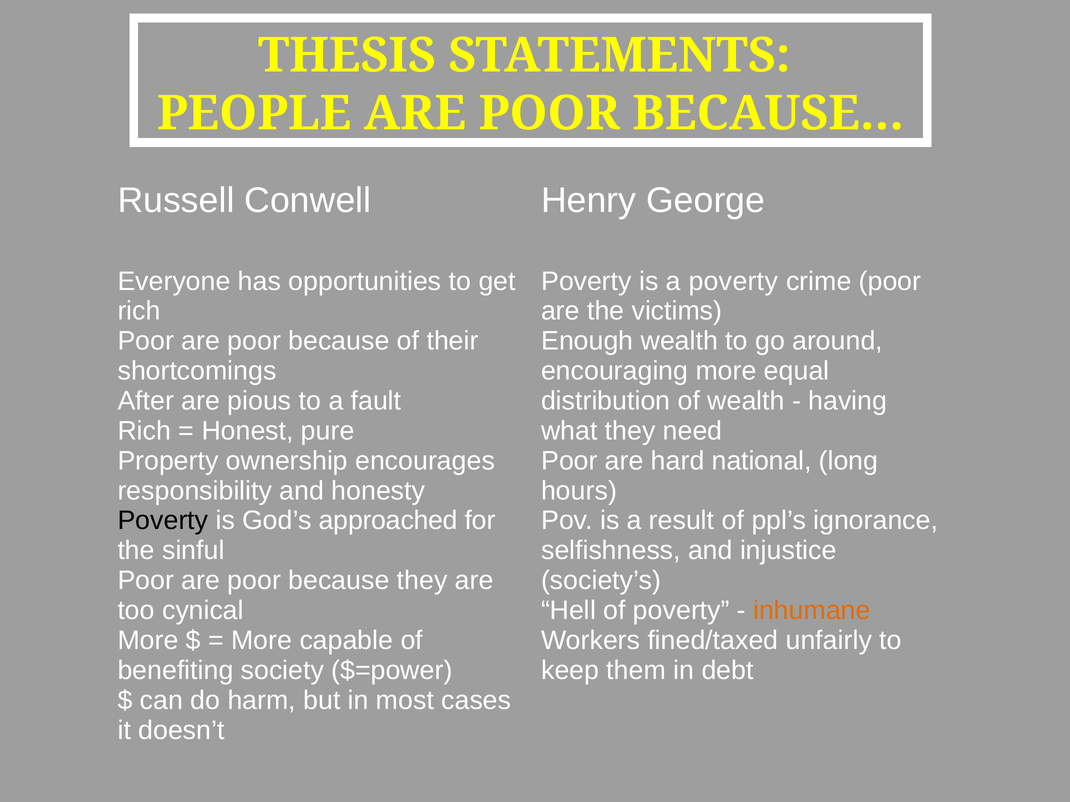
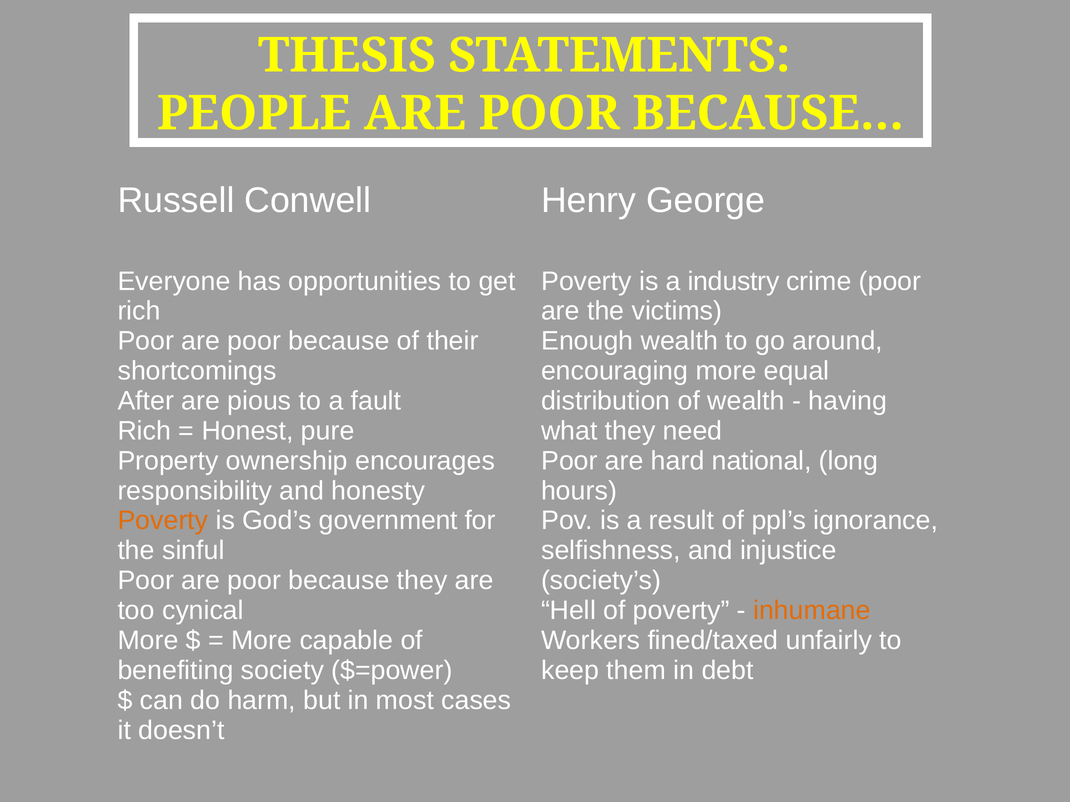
a poverty: poverty -> industry (734, 281)
Poverty colour: black -> orange (163, 521)
approached: approached -> government (388, 521)
